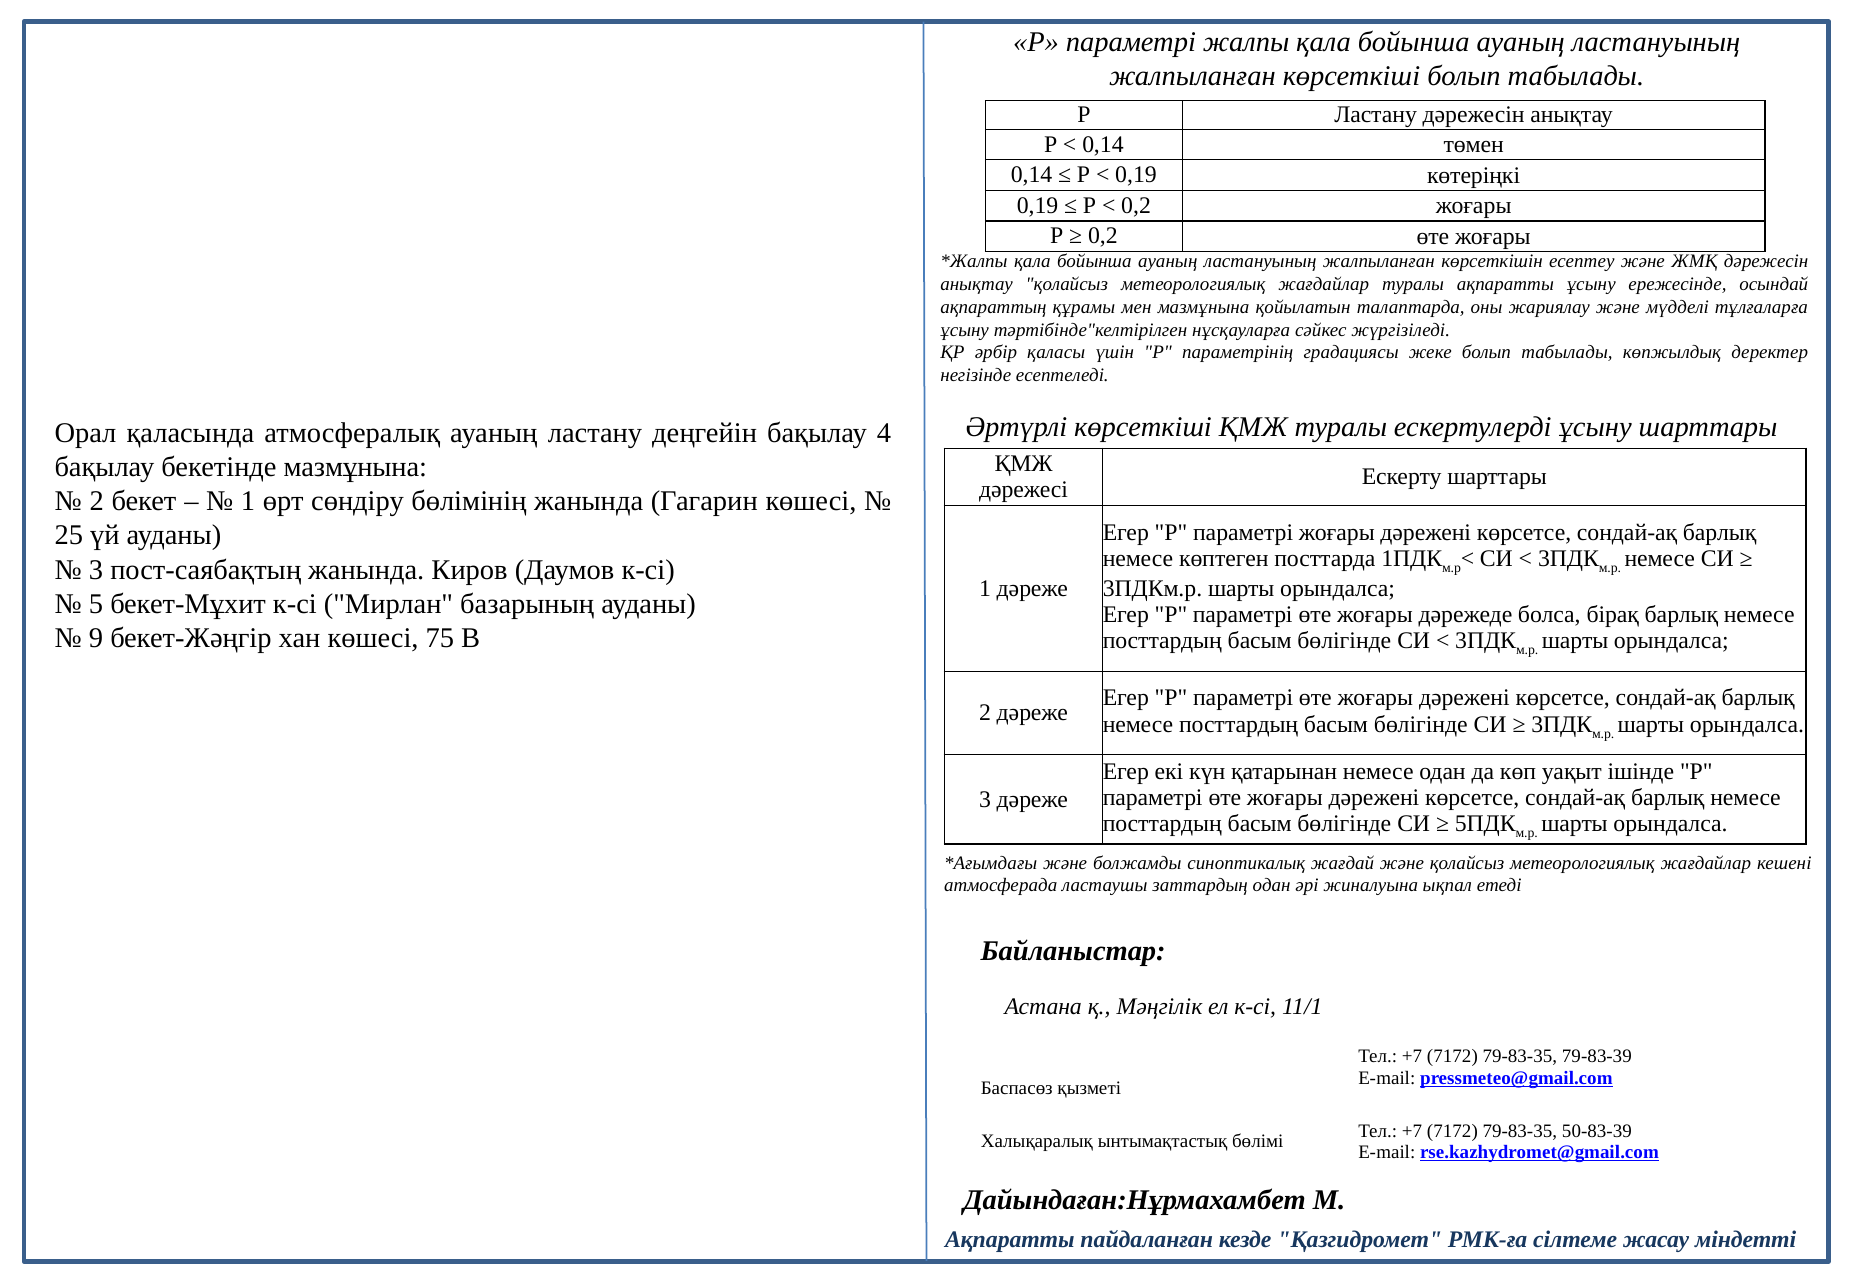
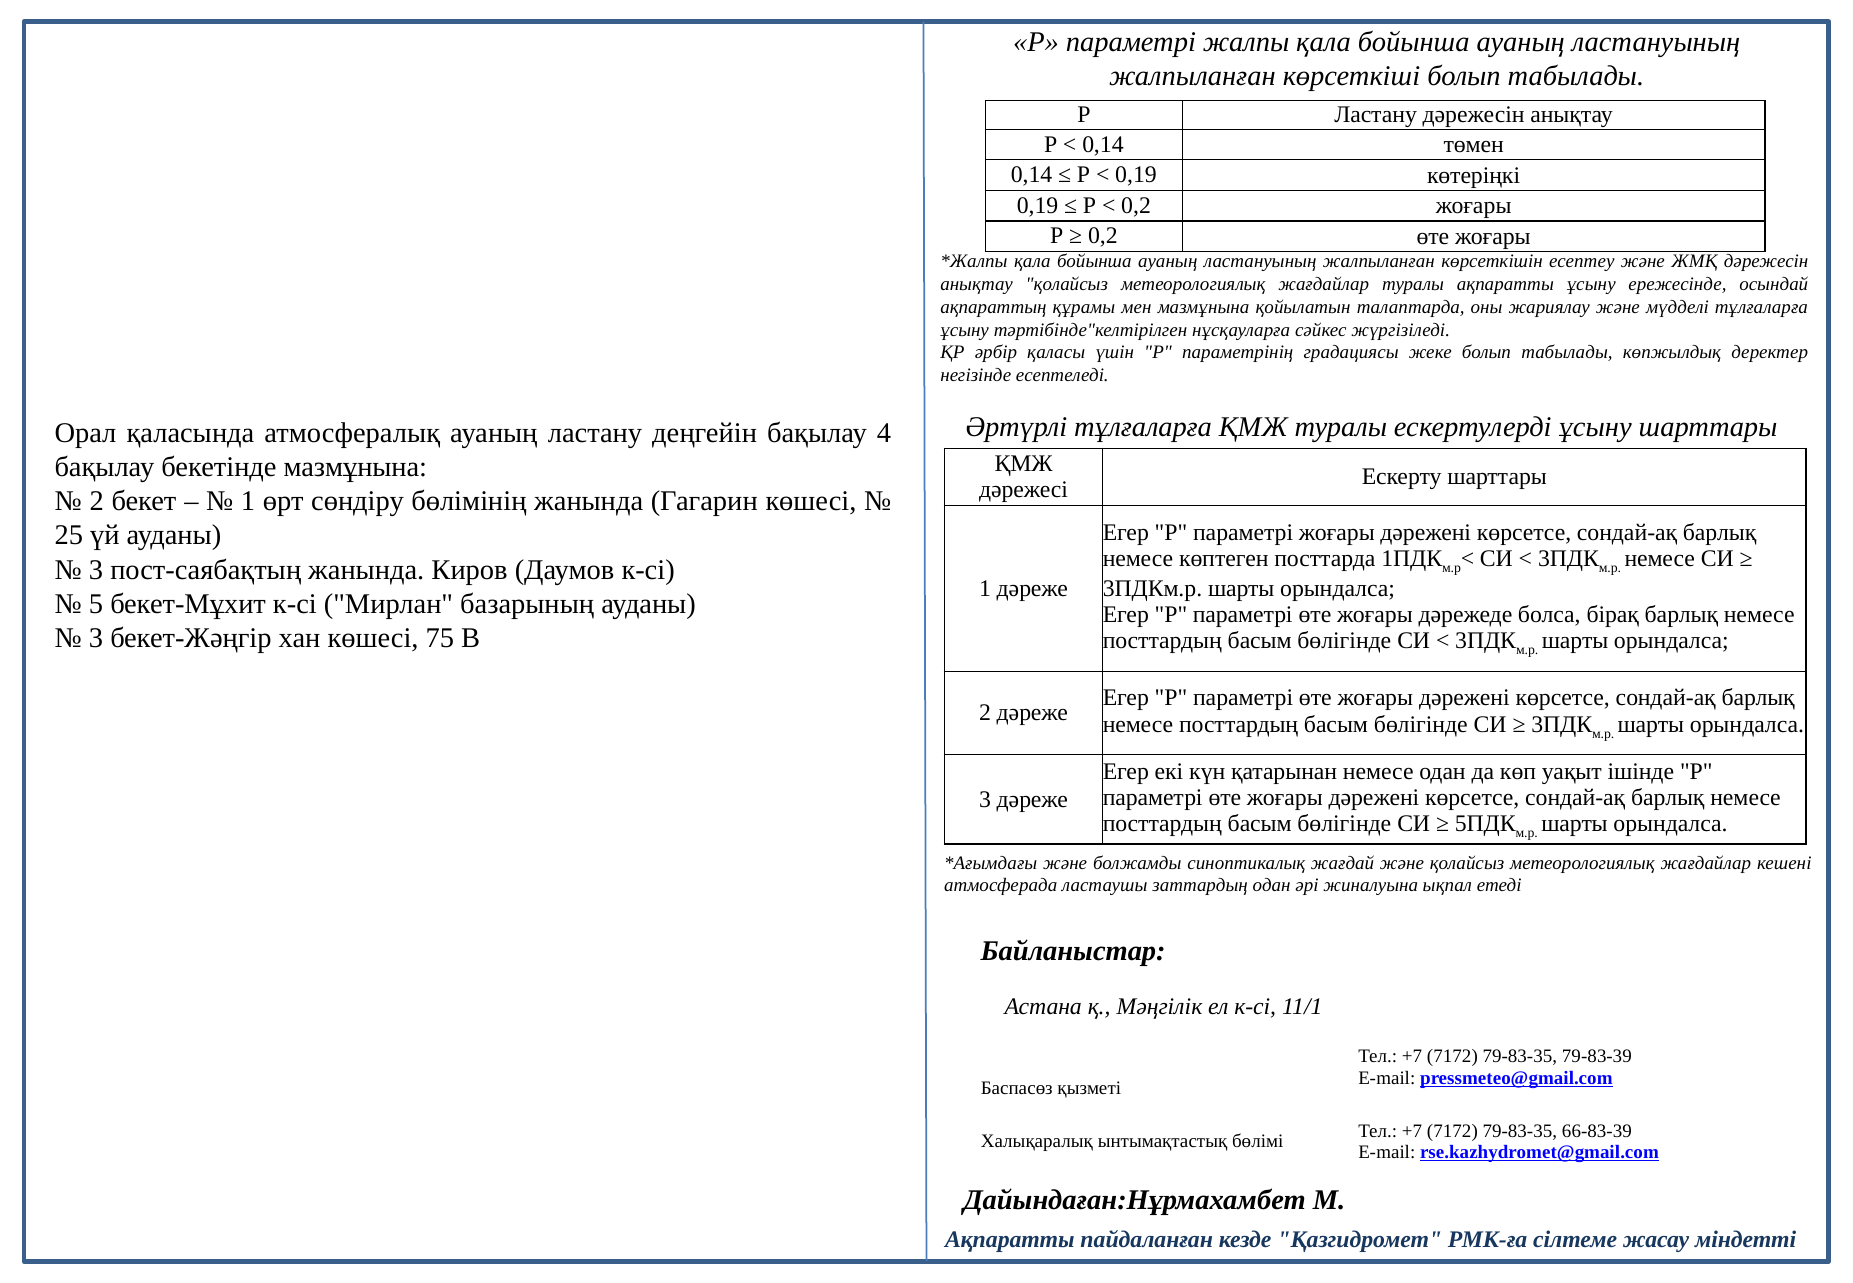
Әртүрлі көрсеткіші: көрсеткіші -> тұлғаларға (1143, 427)
9: 9 -> 3 (96, 638)
50-83-39: 50-83-39 -> 66-83-39 (1597, 1131)
